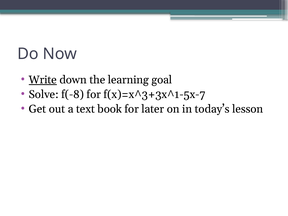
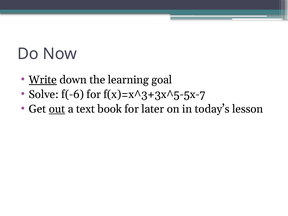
f(-8: f(-8 -> f(-6 (73, 94)
f(x)=x^3+3x^1-5x-7: f(x)=x^3+3x^1-5x-7 -> f(x)=x^3+3x^5-5x-7 (154, 94)
out underline: none -> present (57, 109)
